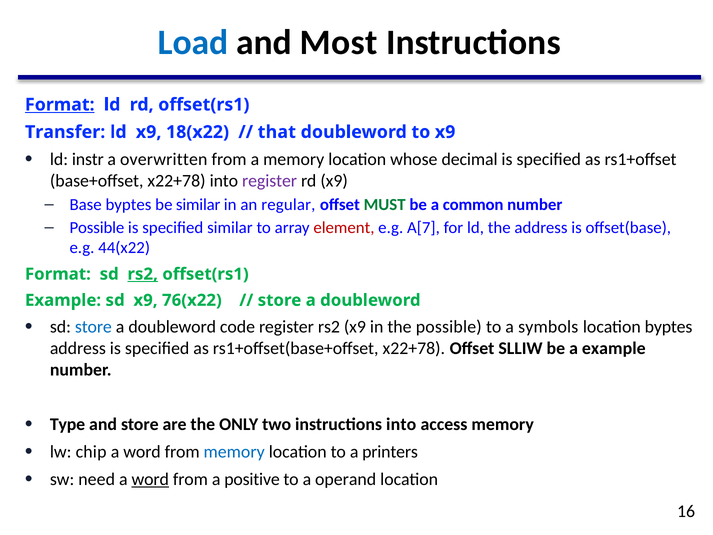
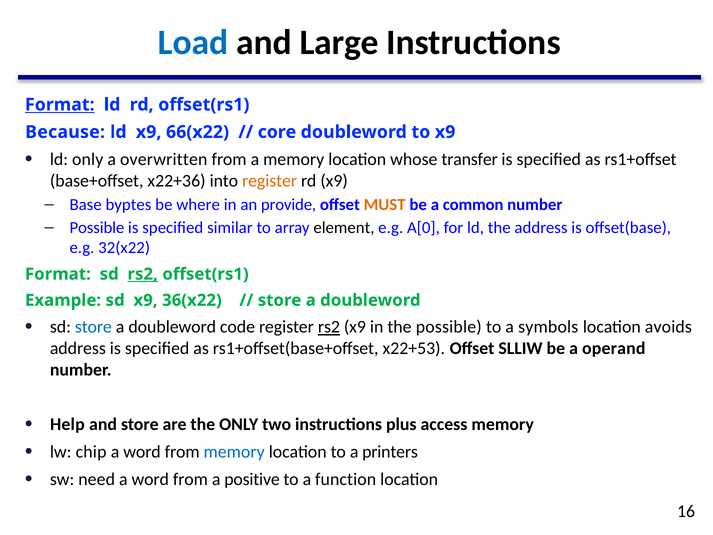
Most: Most -> Large (339, 42)
Transfer: Transfer -> Because (65, 132)
18(x22: 18(x22 -> 66(x22 (198, 132)
that: that -> core (277, 132)
ld instr: instr -> only (88, 159)
decimal: decimal -> transfer (470, 159)
base+offset x22+78: x22+78 -> x22+36 (177, 181)
register colour: purple -> orange (270, 181)
be similar: similar -> where (198, 204)
regular: regular -> provide (289, 204)
MUST colour: green -> orange (385, 204)
element colour: red -> black (344, 228)
A[7: A[7 -> A[0 (423, 228)
44(x22: 44(x22 -> 32(x22 (124, 248)
76(x22: 76(x22 -> 36(x22 (192, 300)
rs2 underline: none -> present (329, 327)
location byptes: byptes -> avoids (668, 327)
rs1+offset(base+offset x22+78: x22+78 -> x22+53 (414, 348)
a example: example -> operand (614, 348)
Type: Type -> Help (67, 424)
instructions into: into -> plus (401, 424)
word underline: present -> none (150, 479)
operand: operand -> function (346, 479)
